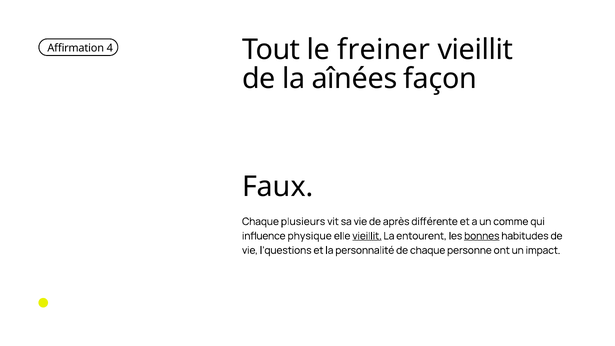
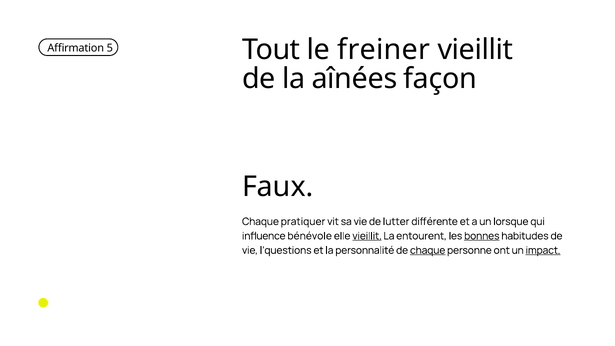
4: 4 -> 5 (110, 48)
plusieurs: plusieurs -> pratiquer (303, 222)
après: après -> lutter (396, 222)
comme: comme -> lorsque (511, 222)
physique: physique -> bénévole (310, 236)
chaque underline: none -> present (428, 250)
impact underline: none -> present (543, 250)
